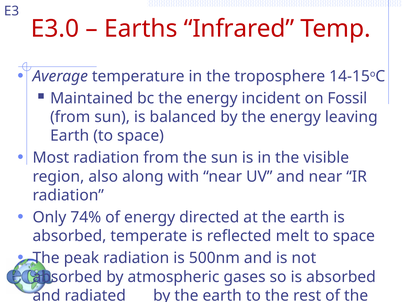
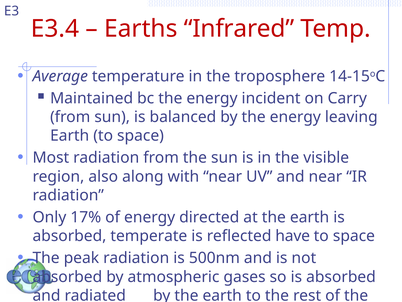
E3.0: E3.0 -> E3.4 (55, 29)
Fossil: Fossil -> Carry (347, 98)
74%: 74% -> 17% (86, 217)
melt: melt -> have (293, 236)
